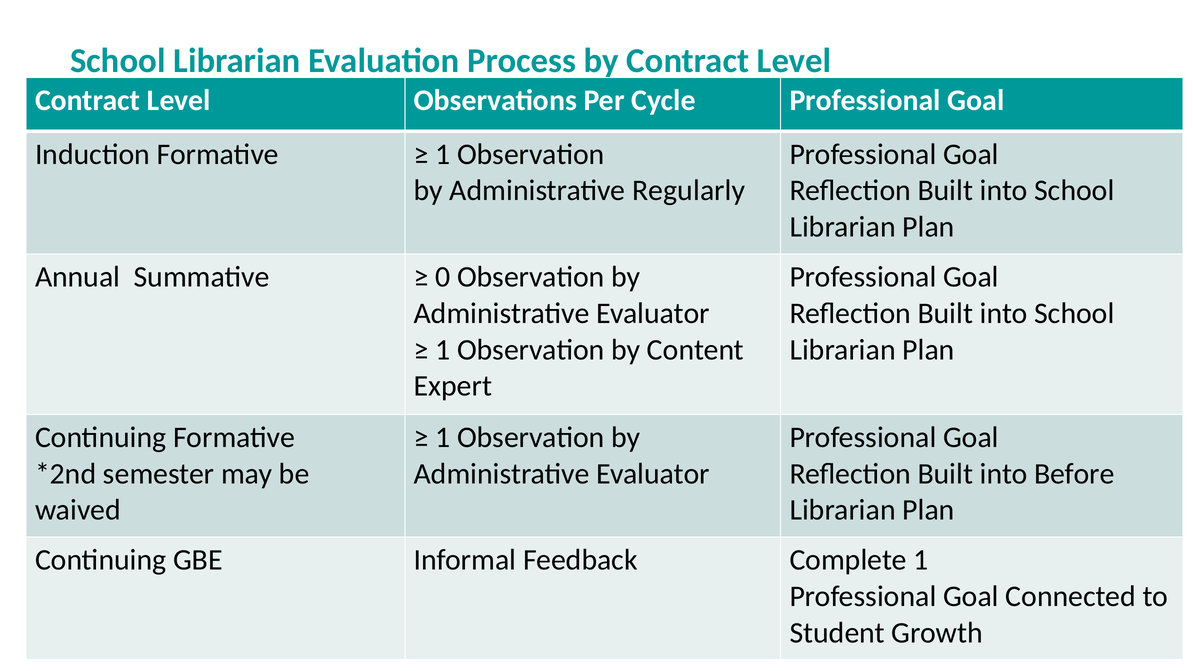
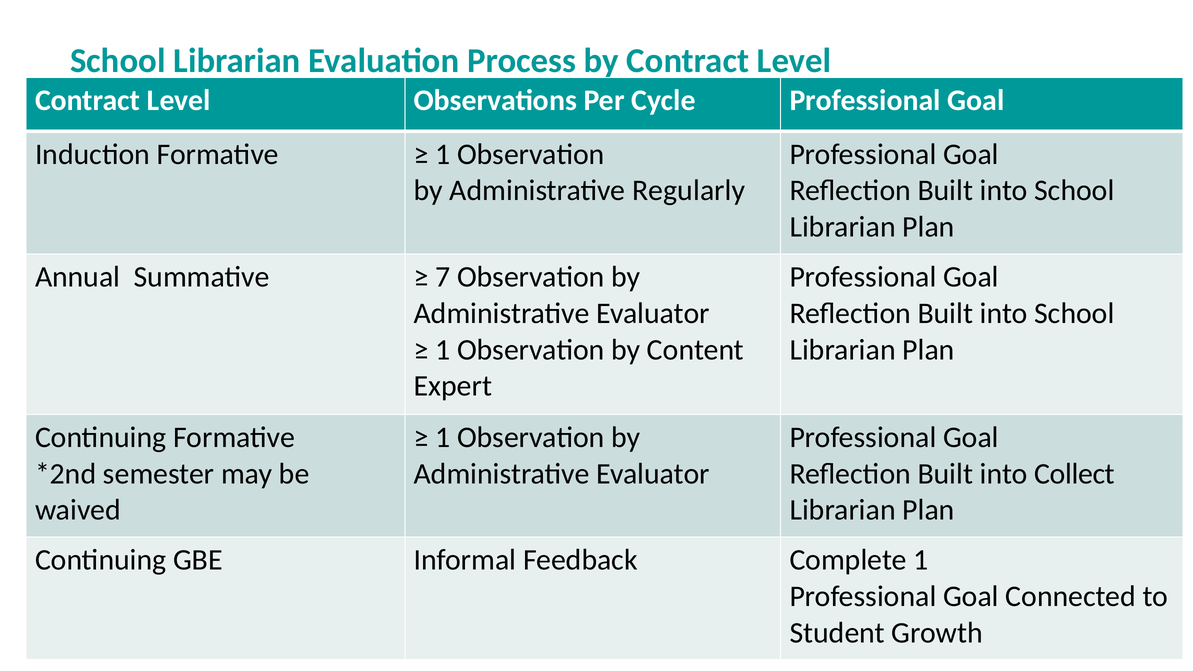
0: 0 -> 7 (443, 277)
Before: Before -> Collect (1074, 474)
